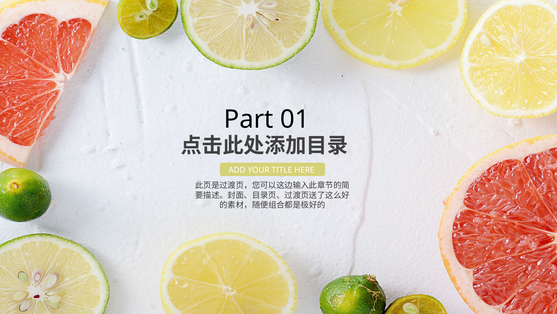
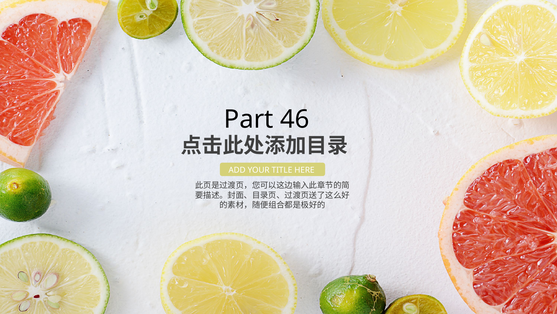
01: 01 -> 46 (295, 119)
